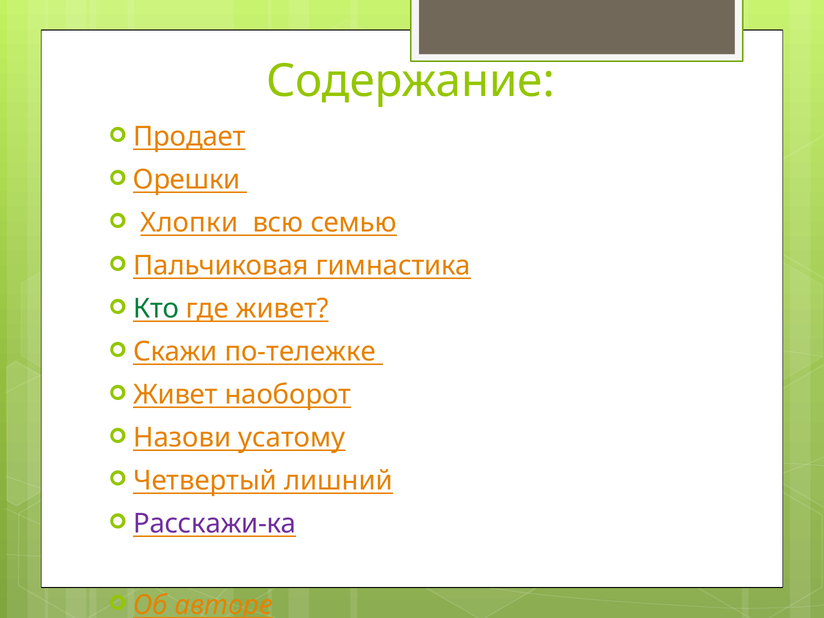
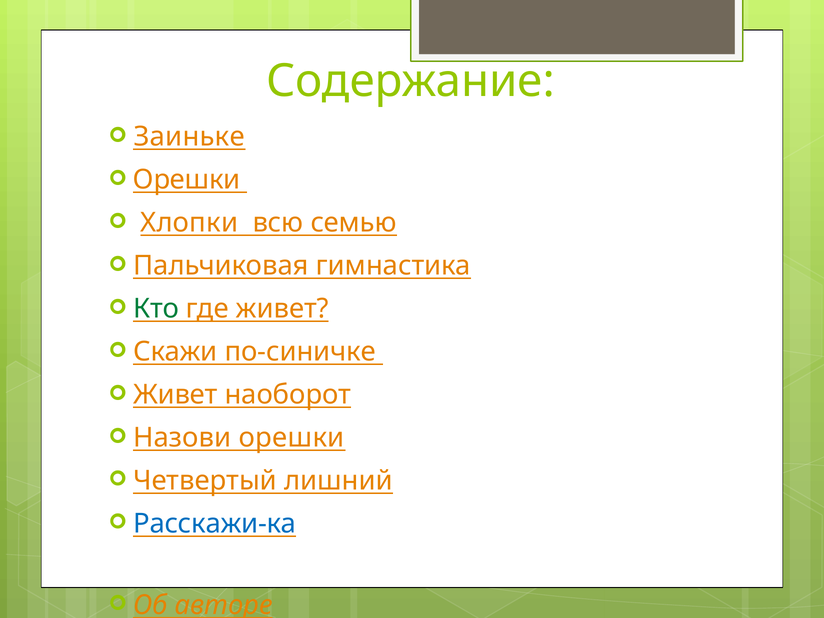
Продает: Продает -> Заиньке (189, 137)
по-тележке: по-тележке -> по-синичке (300, 352)
Назови усатому: усатому -> орешки (292, 438)
Расскажи-ка colour: purple -> blue (215, 524)
